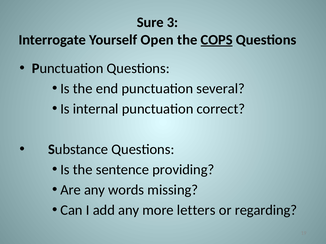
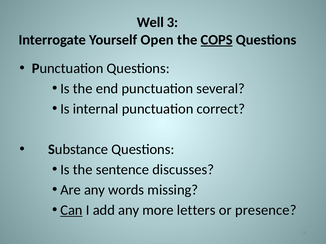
Sure: Sure -> Well (150, 22)
providing: providing -> discusses (183, 170)
Can underline: none -> present (71, 211)
regarding: regarding -> presence (266, 211)
